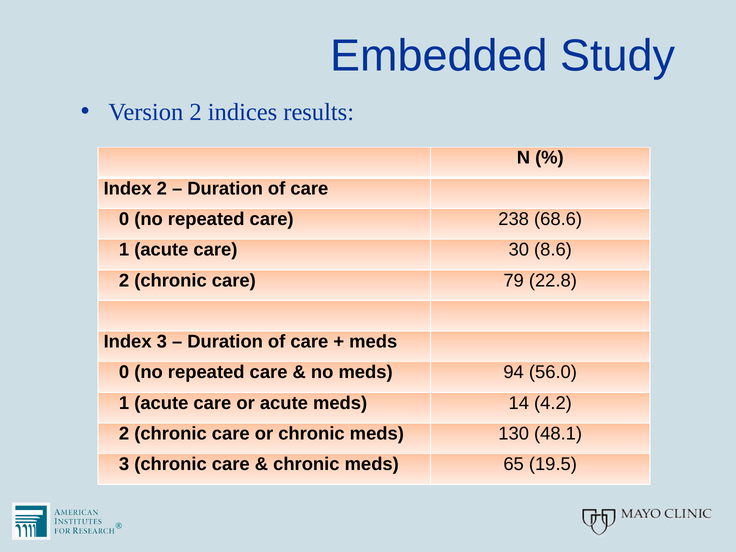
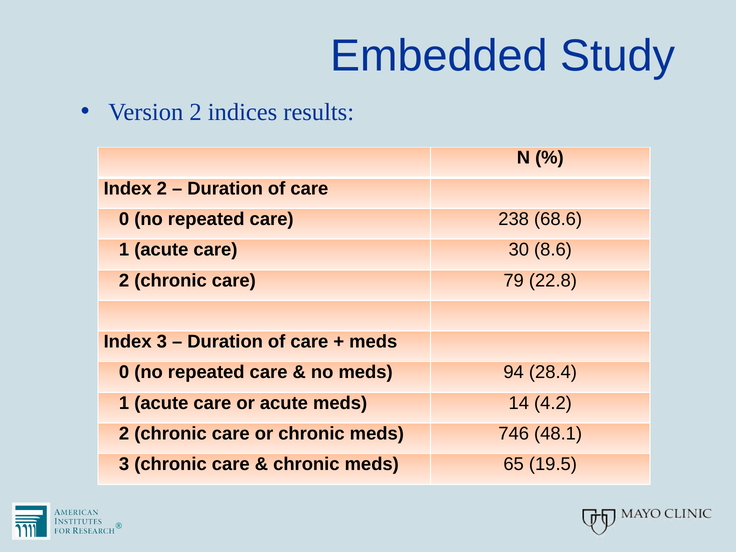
56.0: 56.0 -> 28.4 (553, 372)
130: 130 -> 746 (514, 434)
